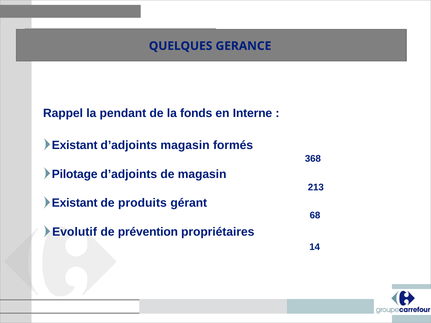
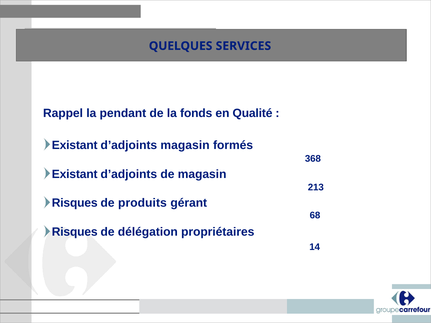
GERANCE: GERANCE -> SERVICES (243, 46)
Interne: Interne -> Qualité (252, 113)
Pilotage: Pilotage -> Existant (75, 174)
Existant: Existant -> Risques (75, 203)
Evolutif: Evolutif -> Risques (75, 232)
prévention: prévention -> délégation (148, 232)
